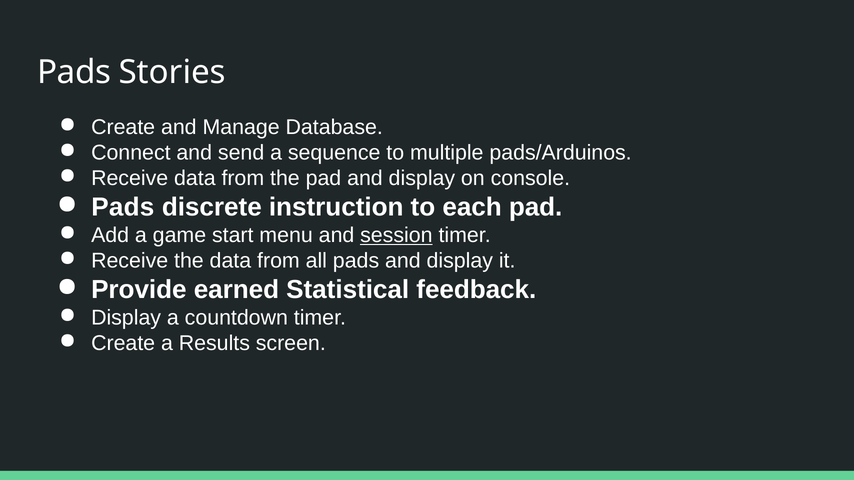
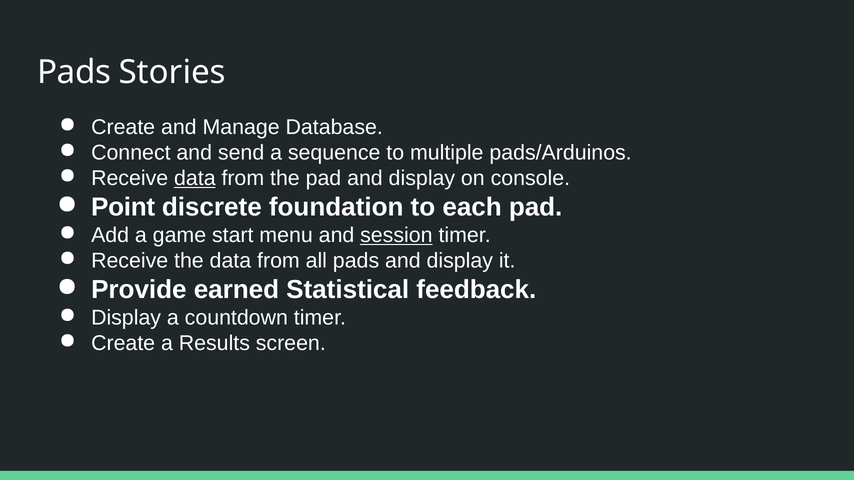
data underline: none -> present (195, 179)
Pads: Pads -> Point (123, 207)
instruction: instruction -> foundation (336, 207)
